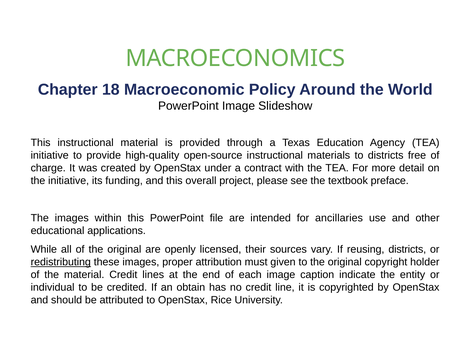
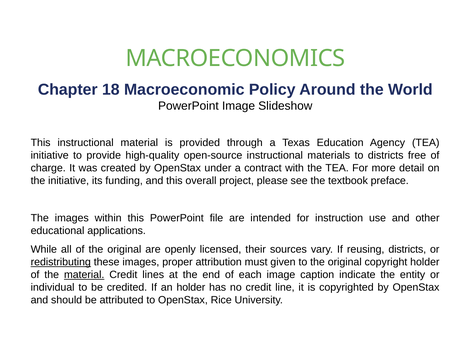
ancillaries: ancillaries -> instruction (339, 218)
material underline: none -> present (84, 275)
an obtain: obtain -> holder (191, 288)
